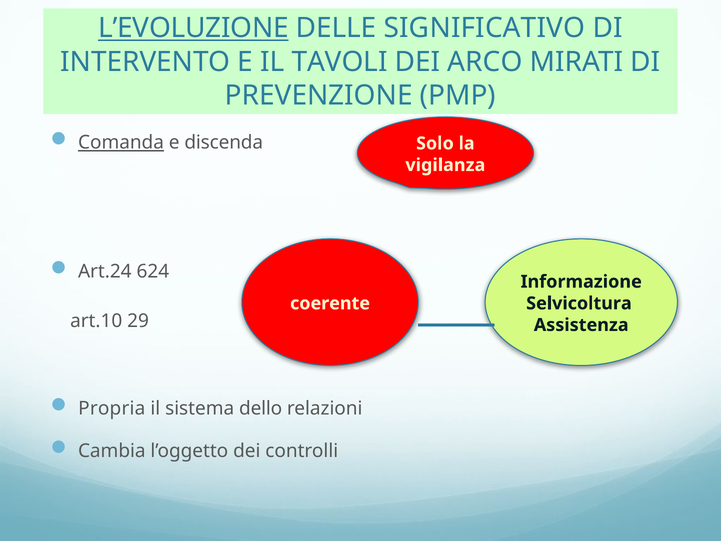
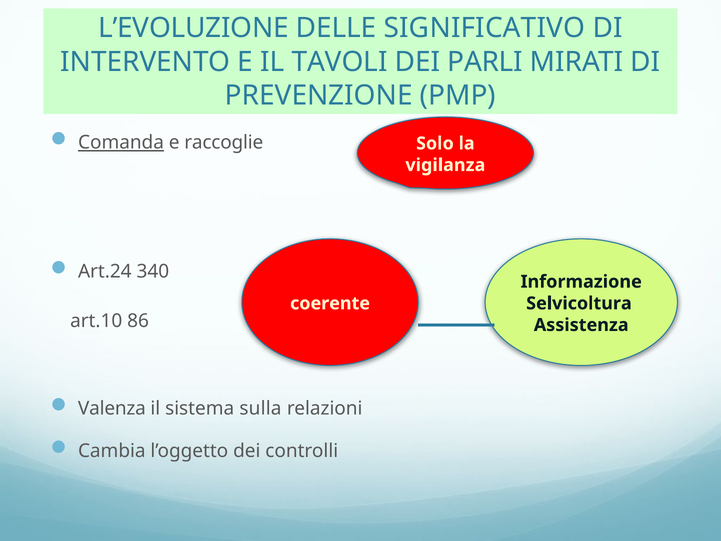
L’EVOLUZIONE underline: present -> none (193, 28)
ARCO: ARCO -> PARLI (485, 62)
discenda: discenda -> raccoglie (224, 143)
624: 624 -> 340 (153, 271)
29: 29 -> 86 (138, 321)
Propria: Propria -> Valenza (112, 408)
dello: dello -> sulla (260, 408)
